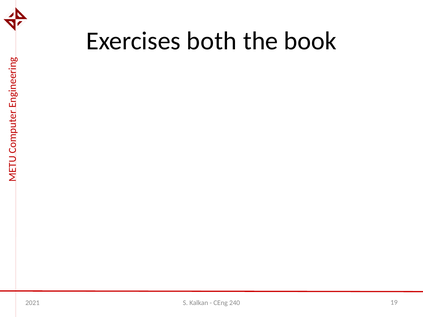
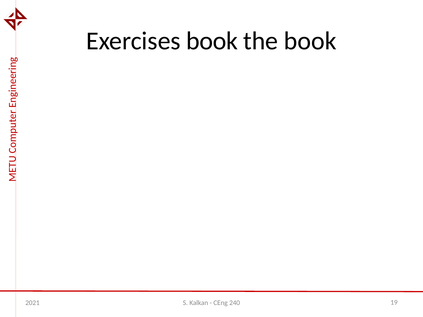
Exercises both: both -> book (212, 41)
